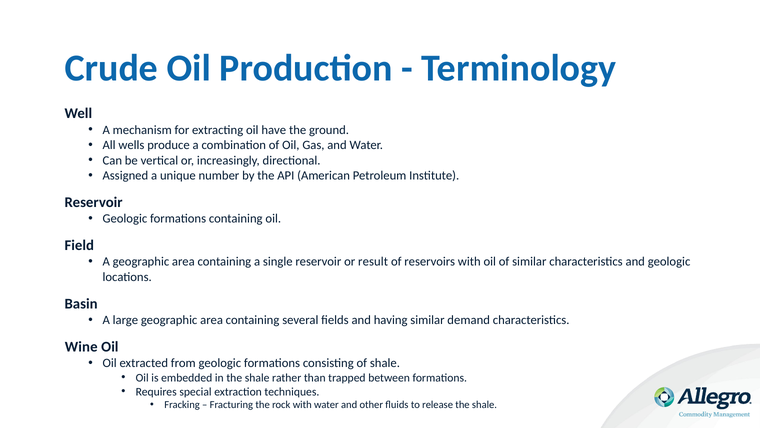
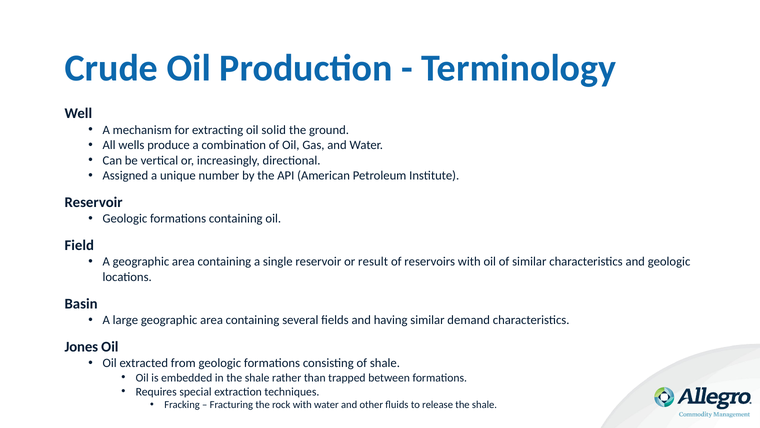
have: have -> solid (274, 130)
Wine: Wine -> Jones (81, 346)
